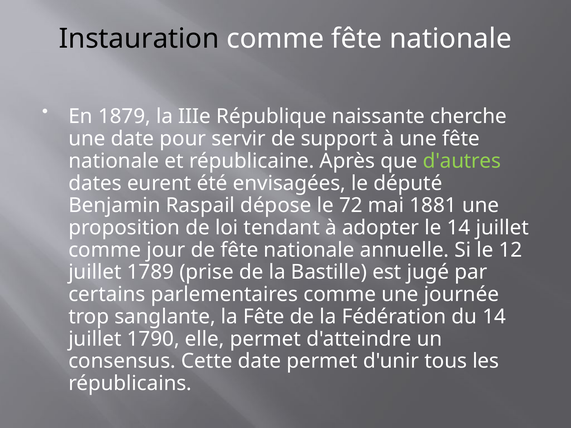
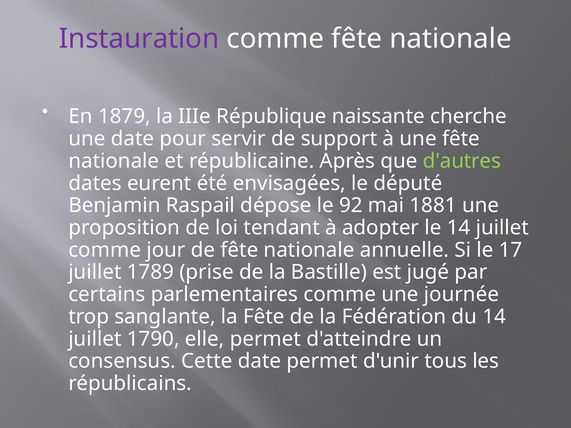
Instauration colour: black -> purple (139, 39)
72: 72 -> 92 (351, 206)
12: 12 -> 17 (511, 250)
